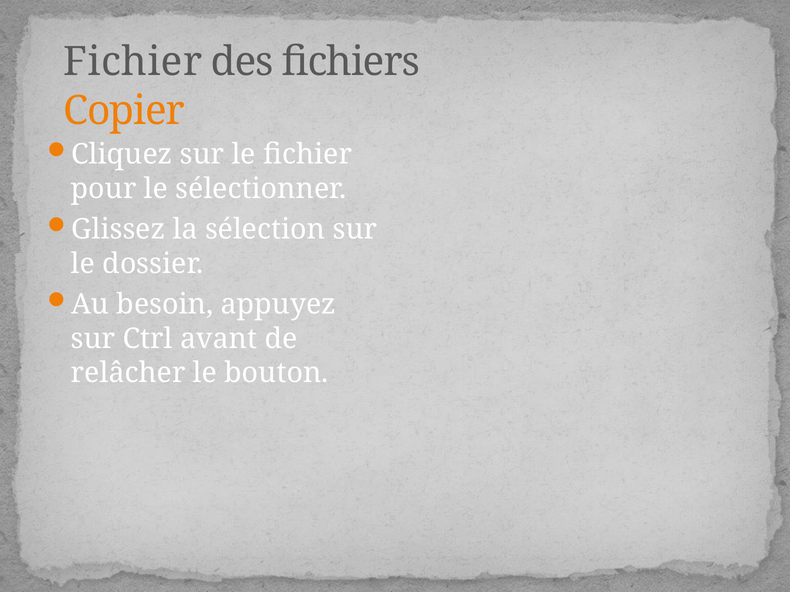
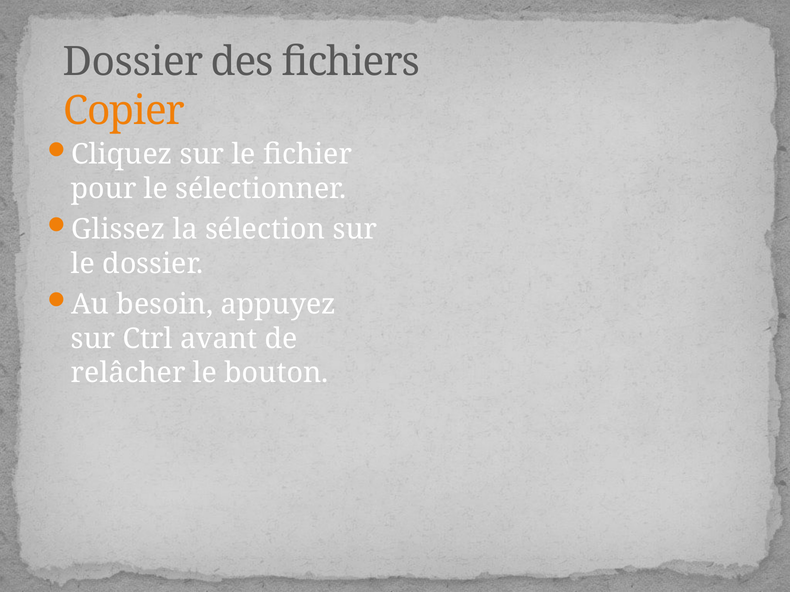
Fichier: Fichier -> Dossier (133, 62)
